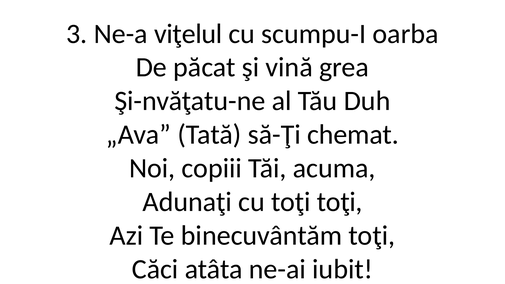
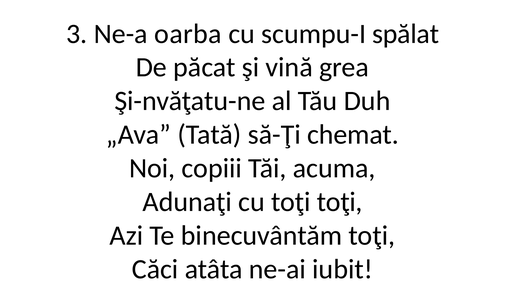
viţelul: viţelul -> oarba (188, 34)
oarba: oarba -> spălat (406, 34)
